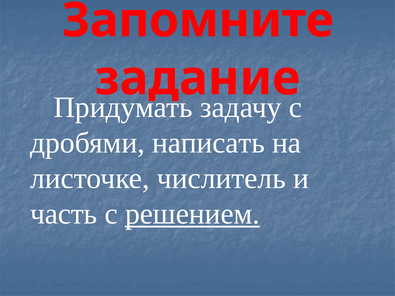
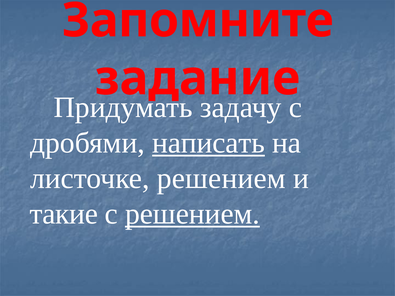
написать underline: none -> present (208, 143)
листочке числитель: числитель -> решением (221, 179)
часть: часть -> такие (64, 214)
